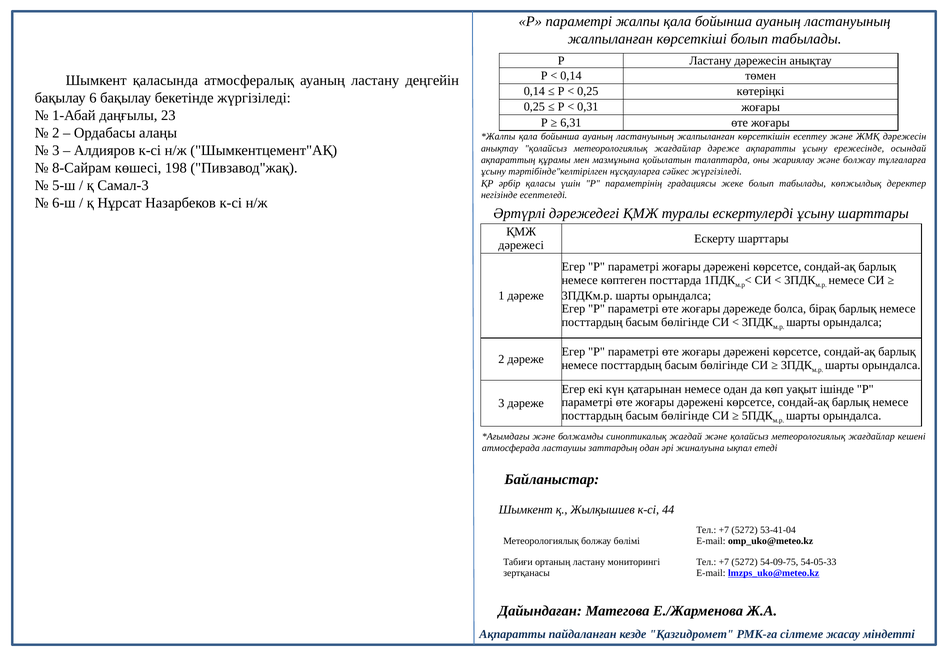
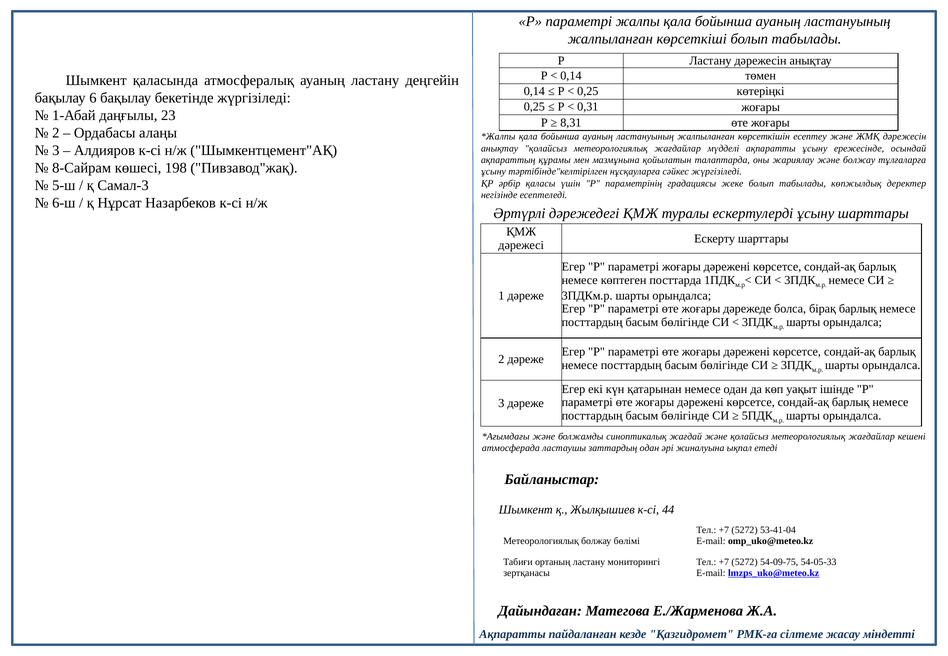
6,31: 6,31 -> 8,31 (571, 123)
жағдайлар дәреже: дәреже -> мүдделі (723, 148)
